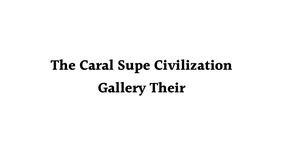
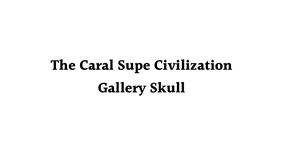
Their: Their -> Skull (168, 88)
